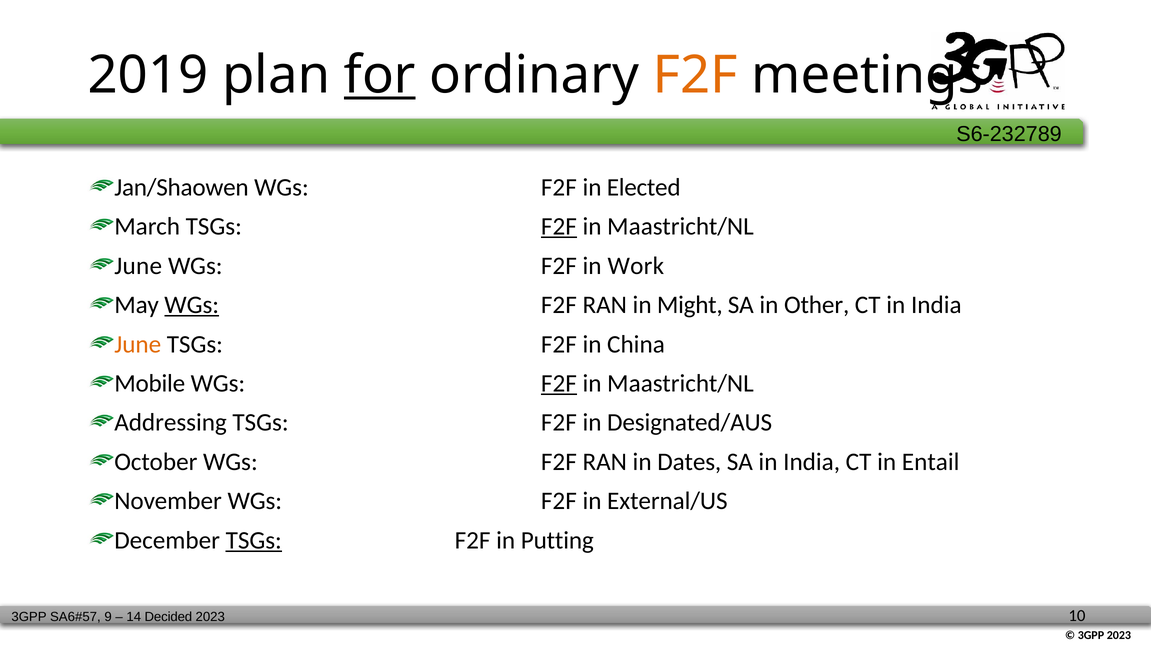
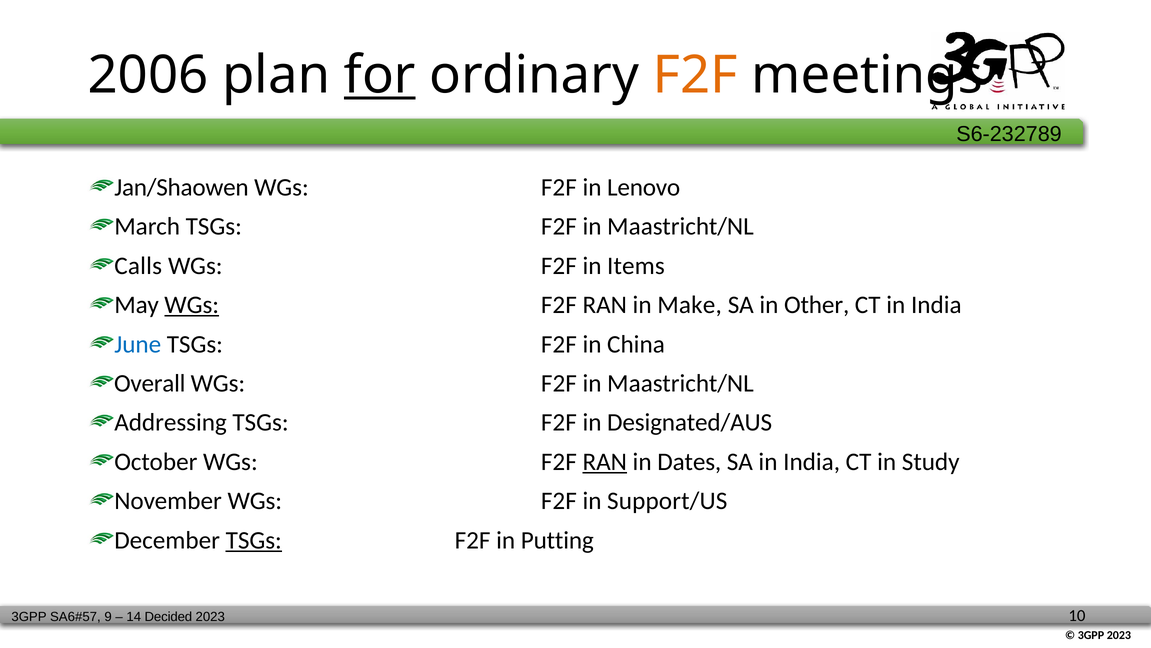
2019: 2019 -> 2006 (148, 75)
Elected: Elected -> Lenovo (644, 187)
F2F underline: present -> none (559, 226)
June: June -> Calls (138, 266)
Work: Work -> Items (636, 266)
Might: Might -> Make (690, 305)
June colour: orange -> blue (138, 344)
Mobile: Mobile -> Overall (150, 383)
F2F underline: present -> none (559, 383)
RAN underline: none -> present (605, 461)
Entail: Entail -> Study (931, 461)
External/US: External/US -> Support/US (667, 501)
